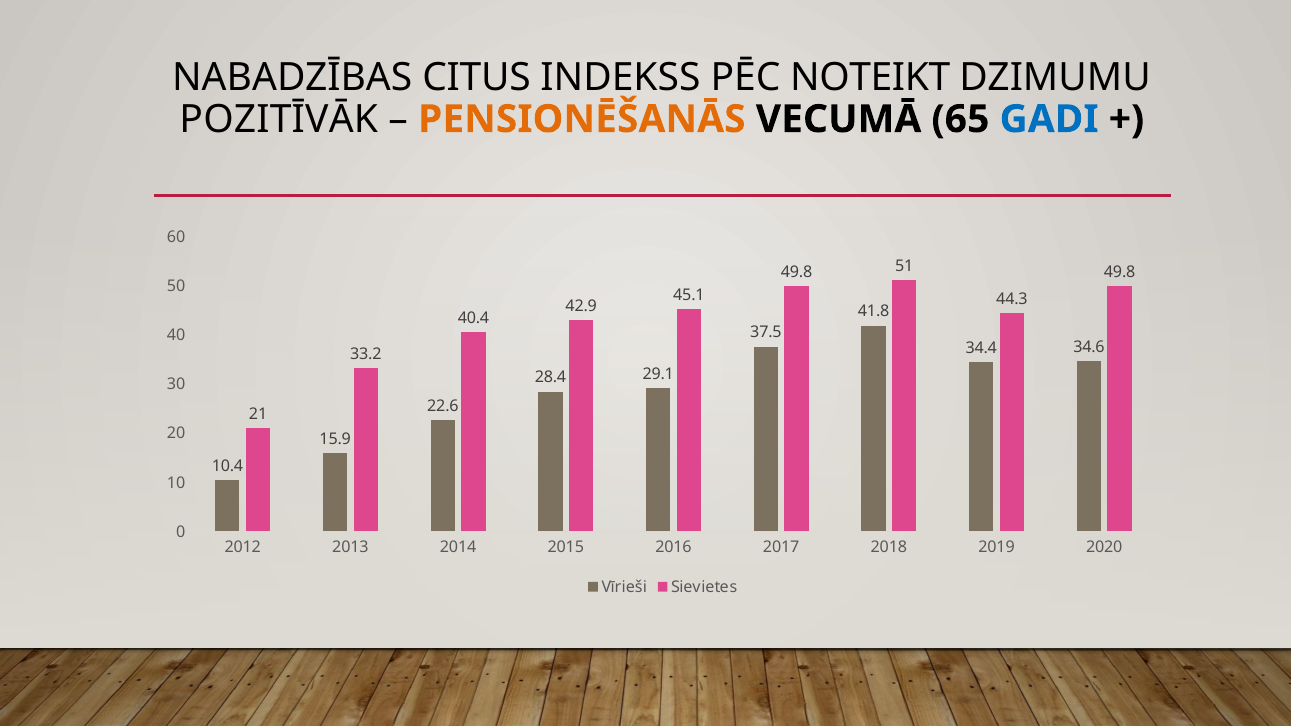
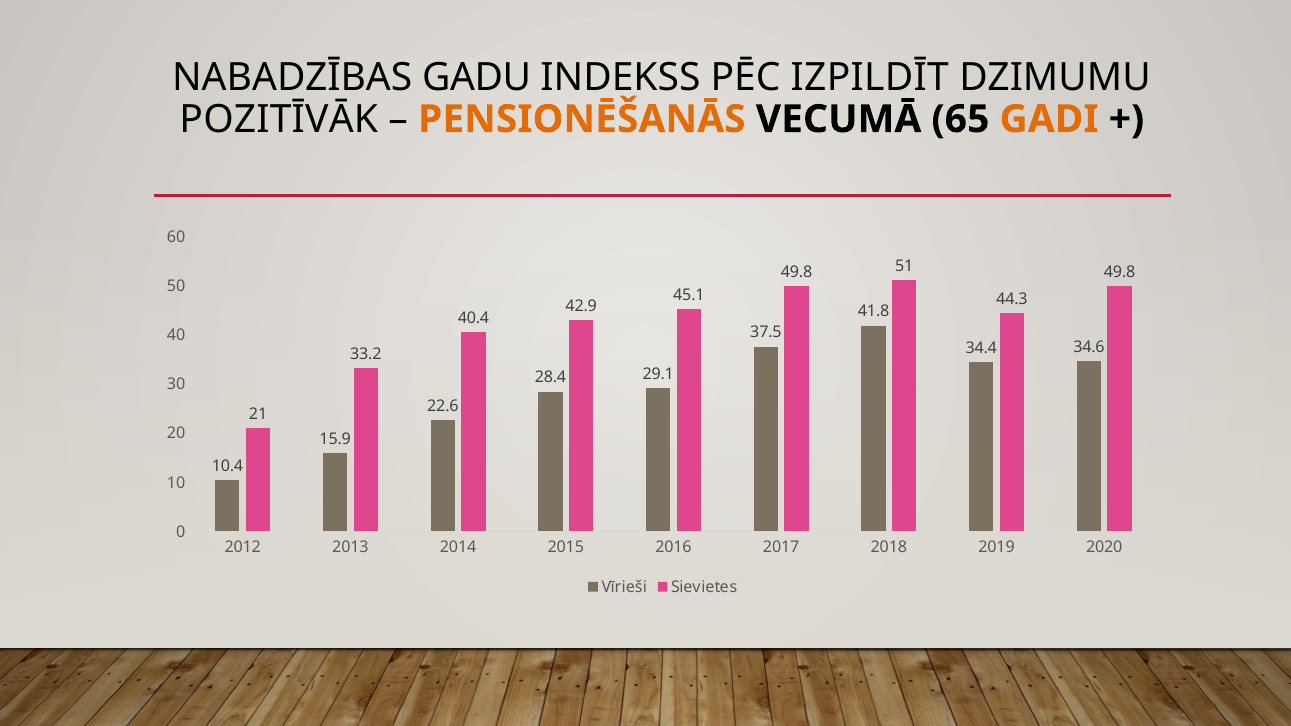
CITUS: CITUS -> GADU (477, 77)
NOTEIKT: NOTEIKT -> IZPILDĪT (870, 77)
GADI colour: blue -> orange (1049, 119)
